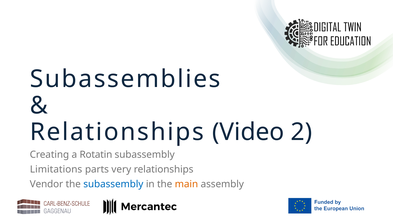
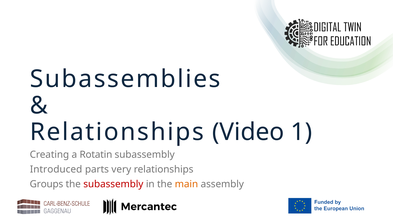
2: 2 -> 1 (301, 132)
Limitations: Limitations -> Introduced (56, 169)
Vendor: Vendor -> Groups (46, 184)
subassembly colour: blue -> red (113, 184)
